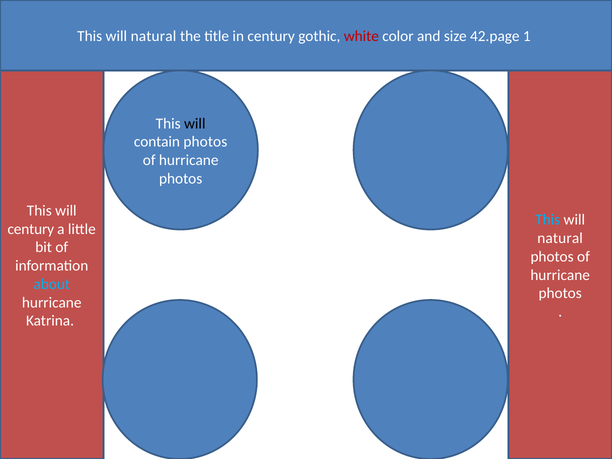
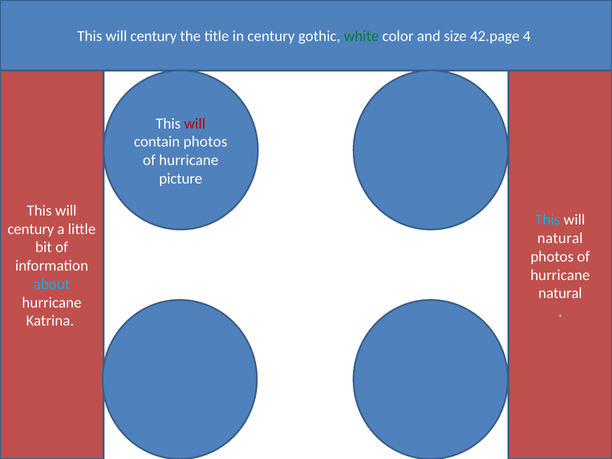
natural: natural -> century (154, 36)
white colour: red -> green (361, 36)
1: 1 -> 4 (527, 36)
will colour: black -> red (195, 123)
photos: photos -> picture (181, 179)
photos: photos -> natural (560, 293)
